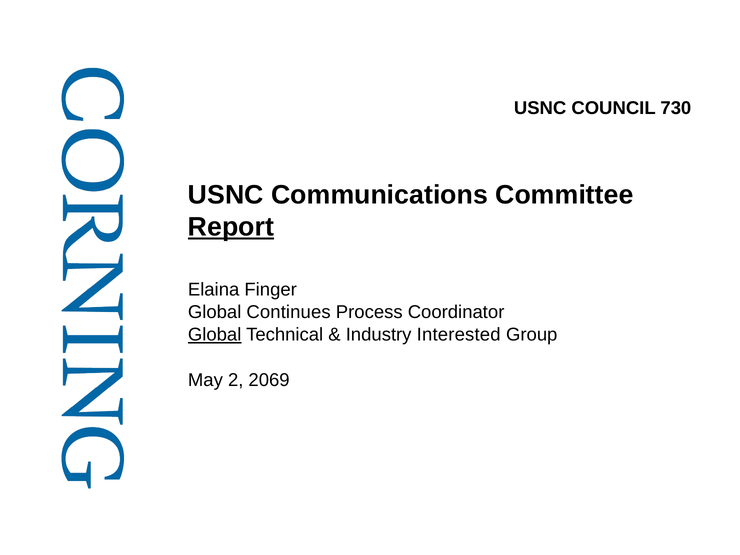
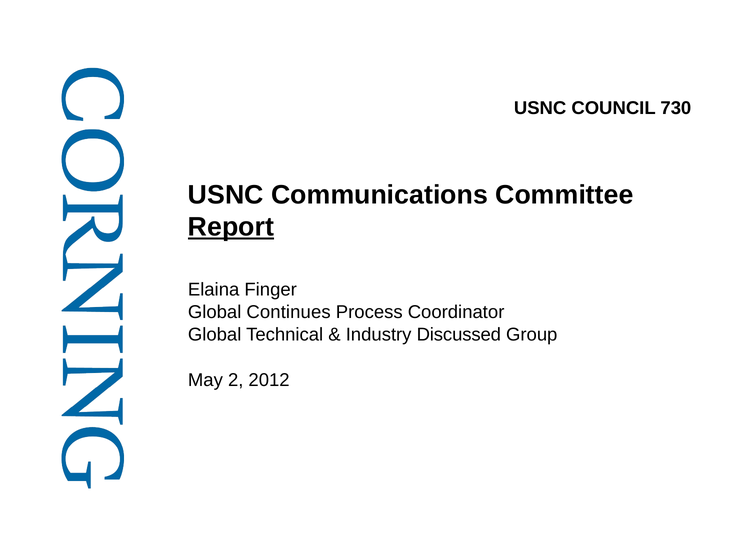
Global underline: present -> none (215, 335)
Interested: Interested -> Discussed (459, 335)
2069: 2069 -> 2012 (269, 380)
